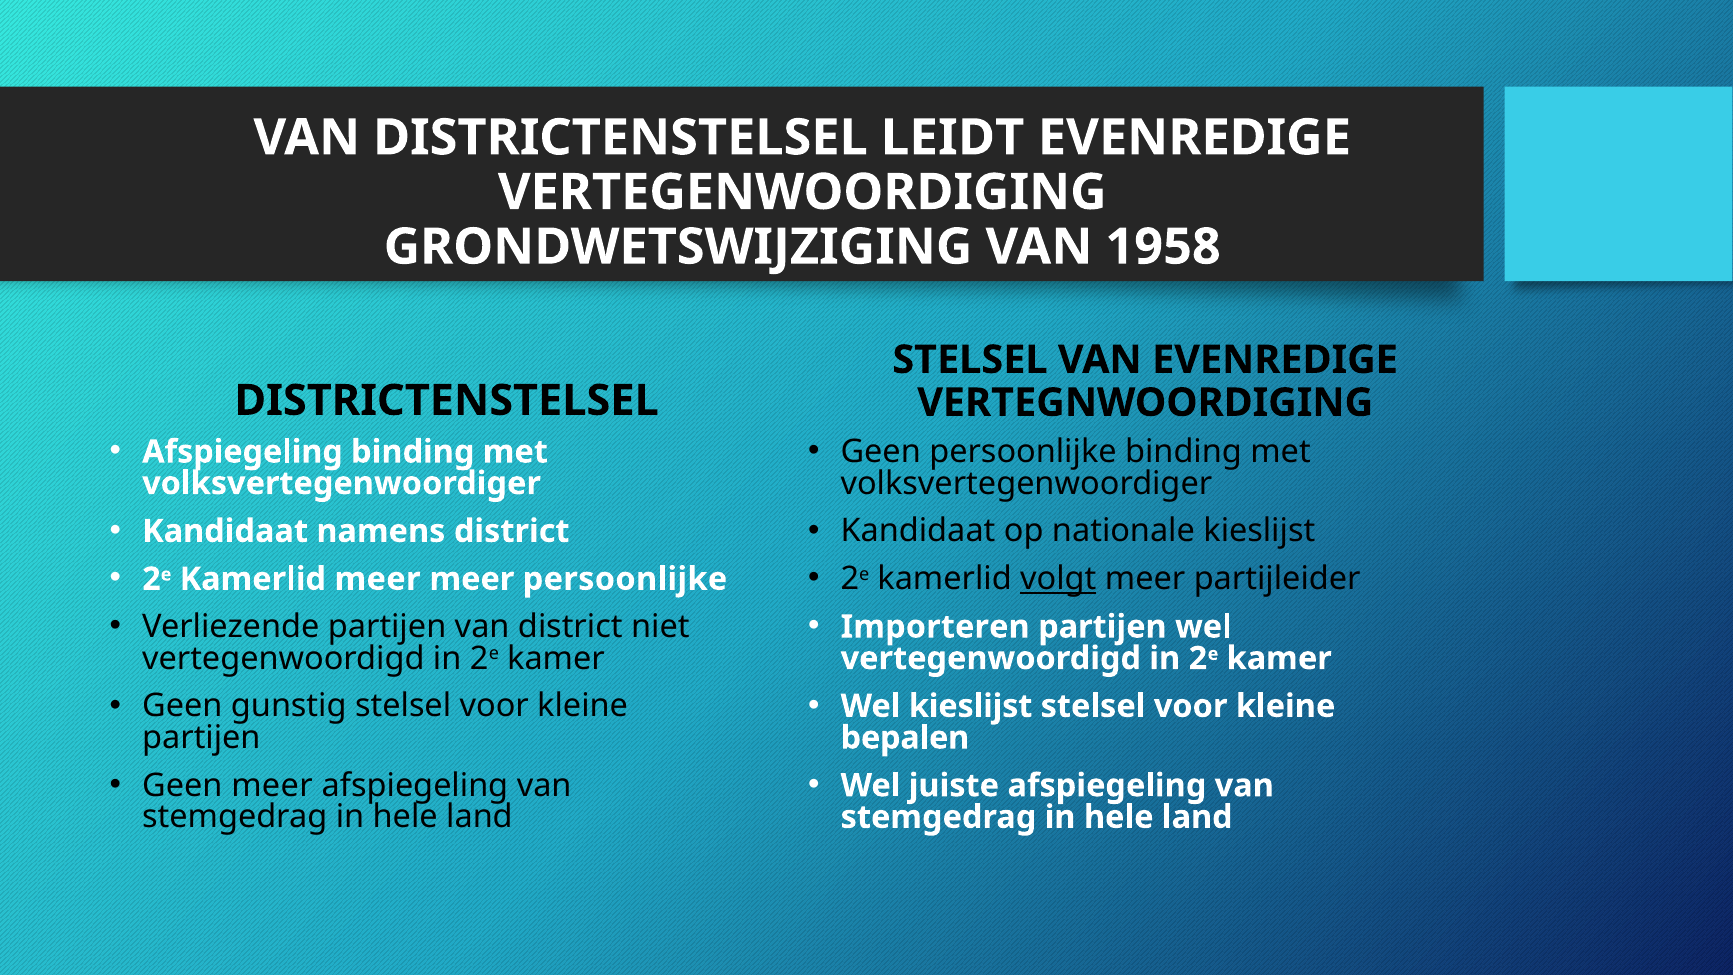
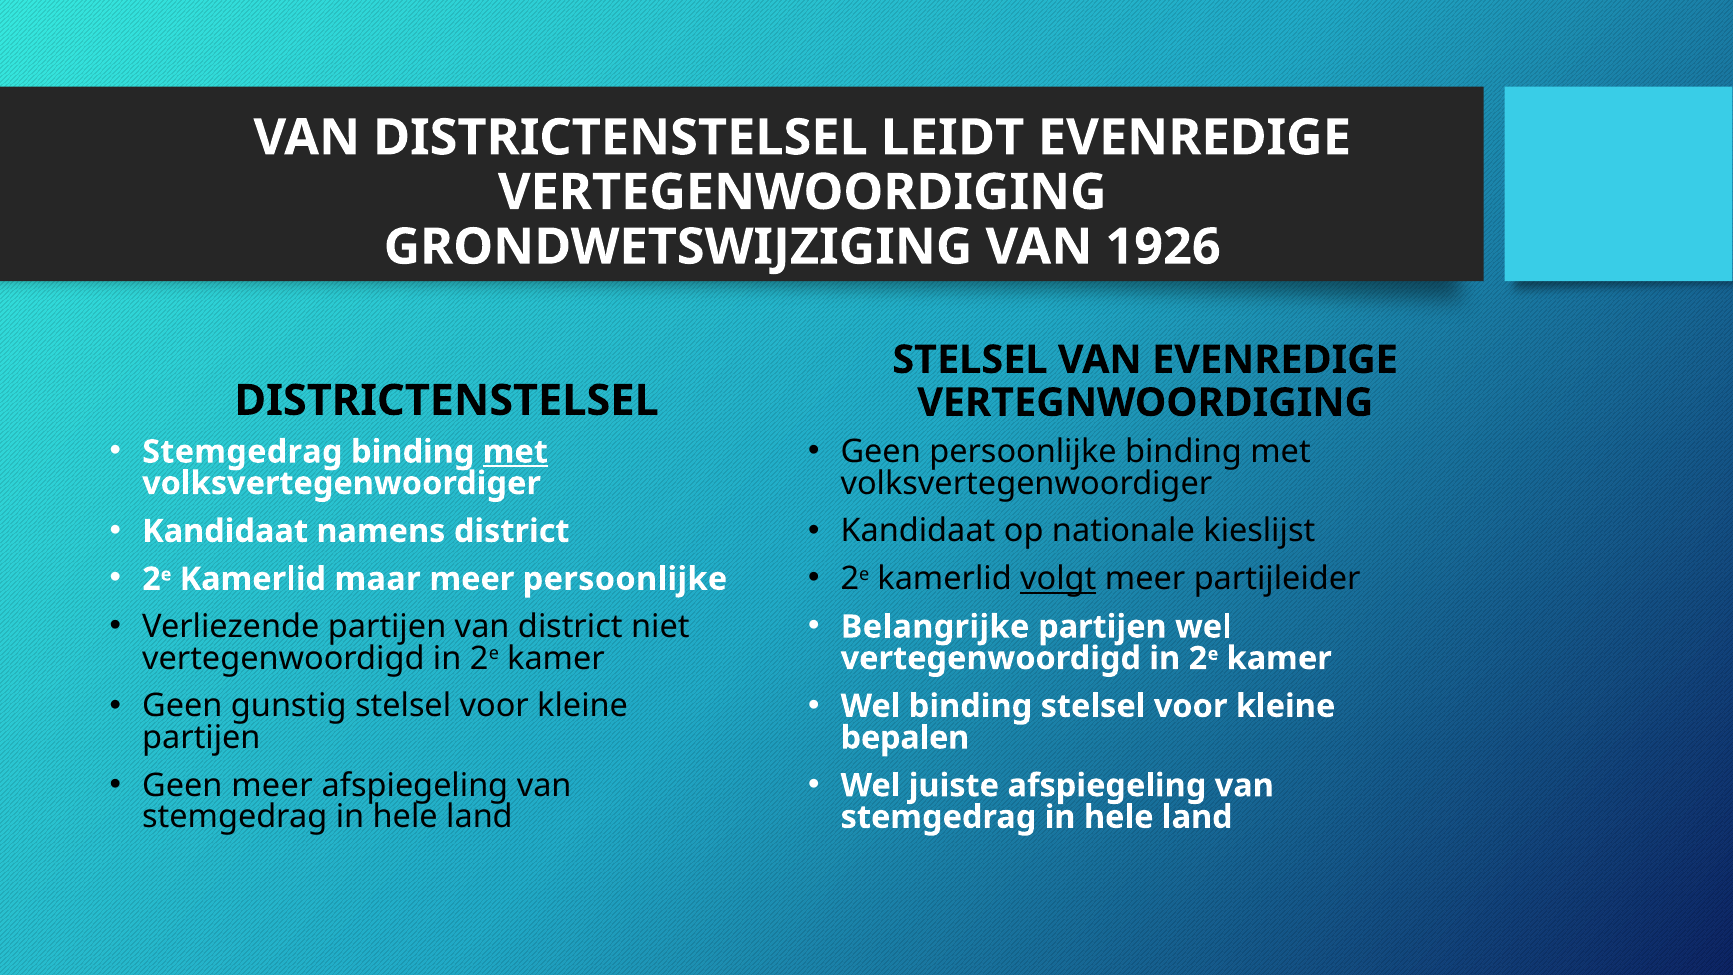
1958: 1958 -> 1926 (1163, 247)
Afspiegeling: Afspiegeling -> Stemgedrag (242, 452)
met underline: none -> present (515, 452)
Kamerlid meer: meer -> maar (378, 579)
Importeren: Importeren -> Belangrijke (935, 627)
Wel kieslijst: kieslijst -> binding (970, 706)
